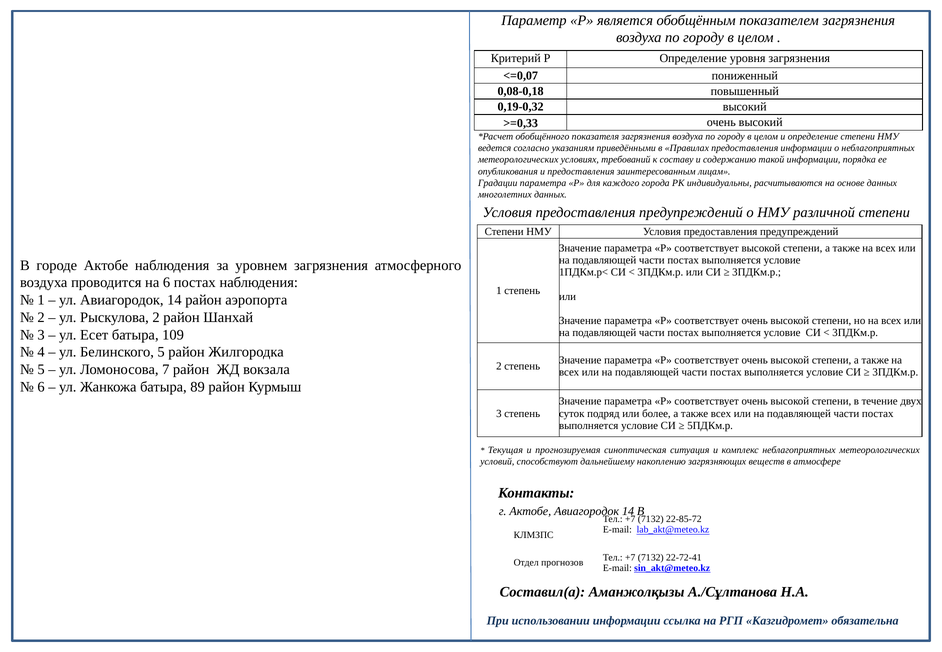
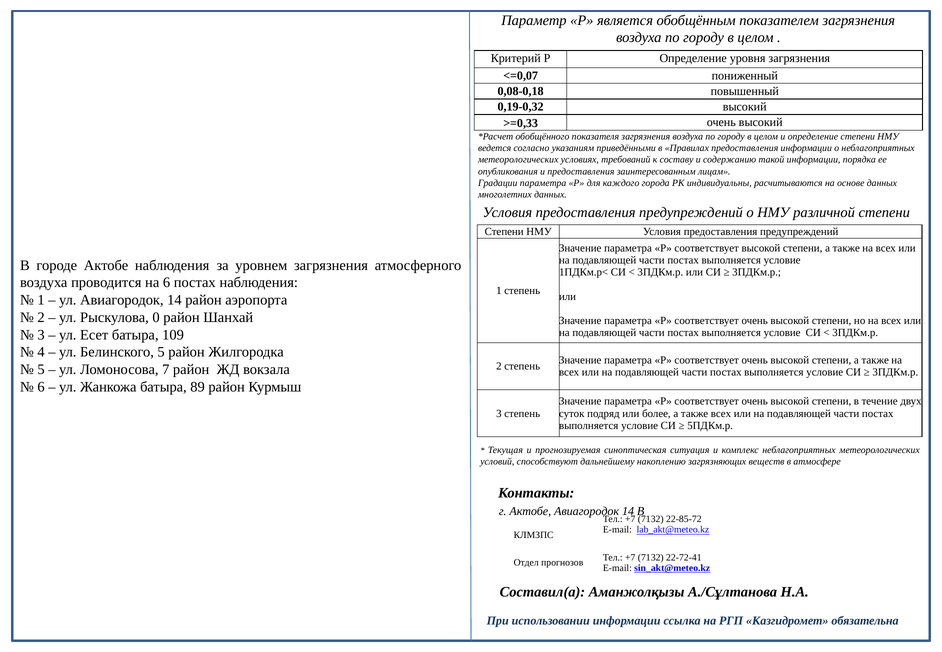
Рыскулова 2: 2 -> 0 (156, 317)
